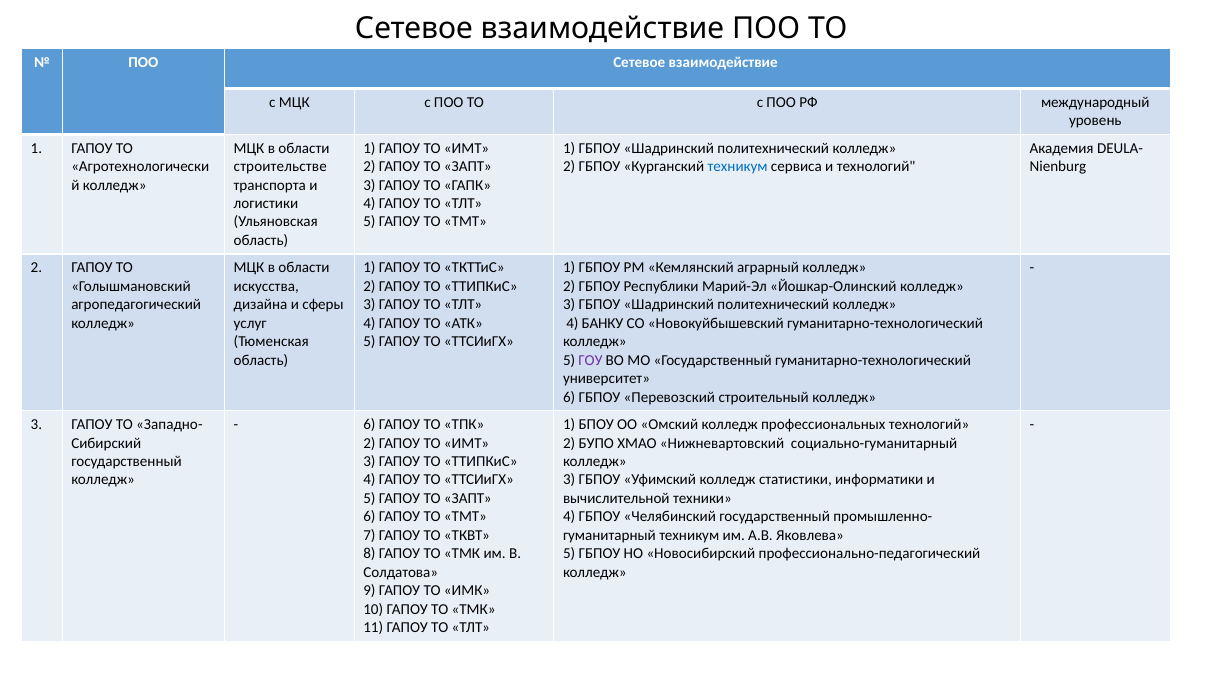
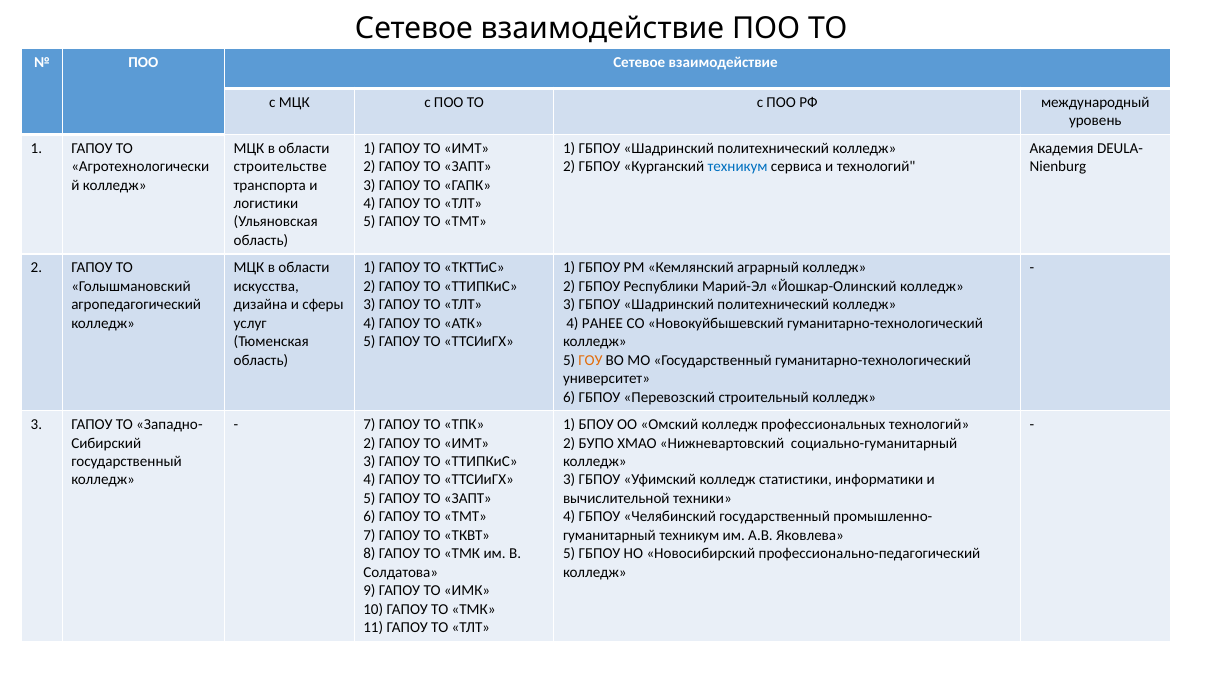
БАНКУ: БАНКУ -> РАНЕЕ (602, 323)
ГОУ colour: purple -> orange (590, 360)
6: 6 -> 7 (369, 424)
